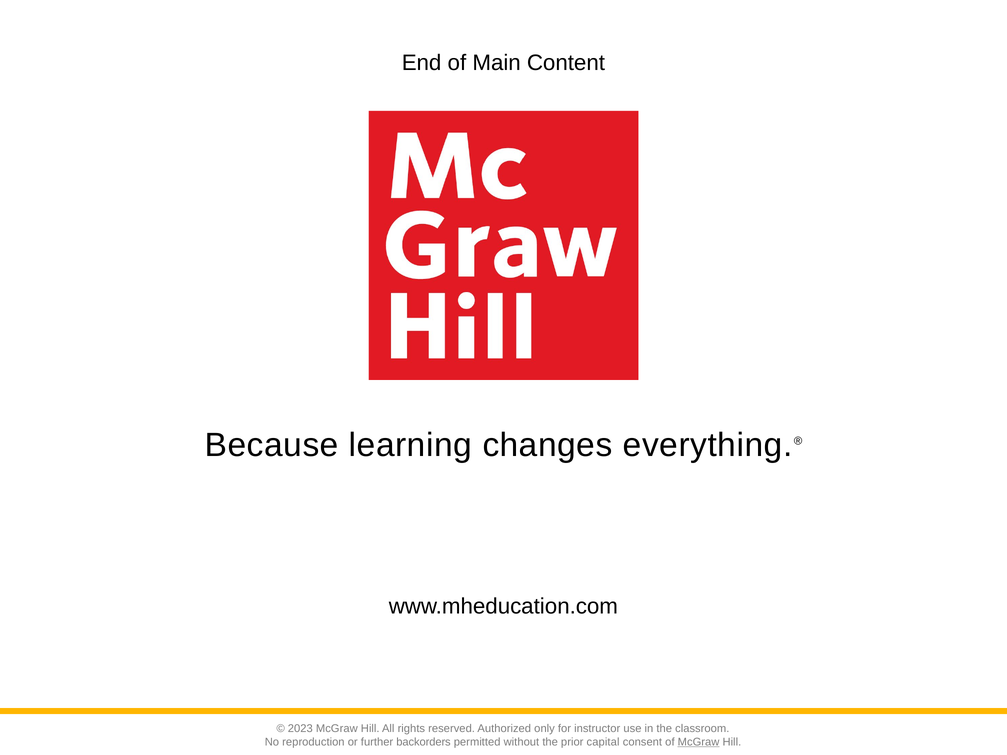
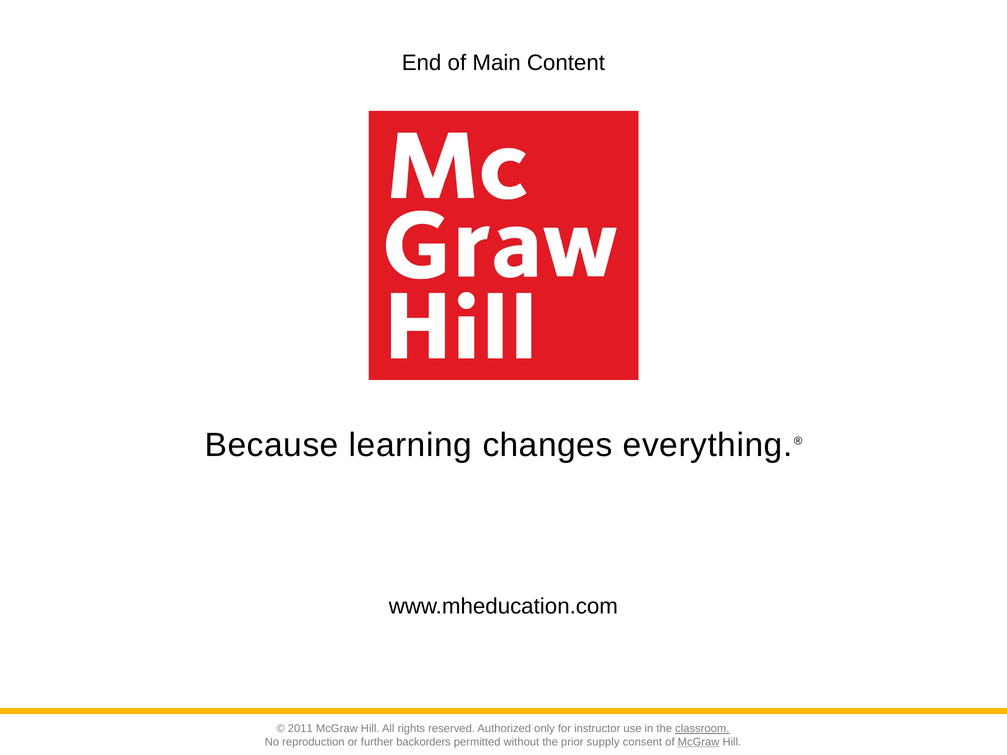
2023: 2023 -> 2011 (300, 729)
classroom underline: none -> present (702, 729)
capital: capital -> supply (603, 742)
